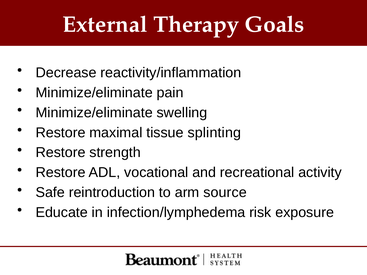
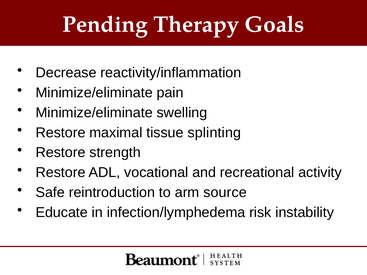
External: External -> Pending (105, 25)
exposure: exposure -> instability (305, 213)
